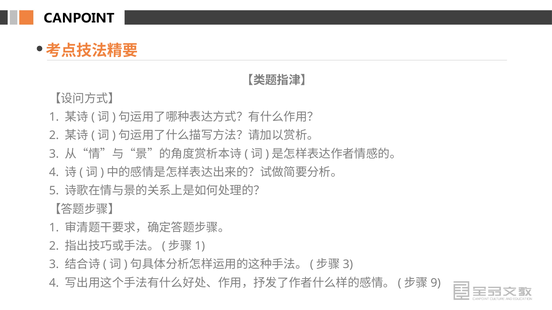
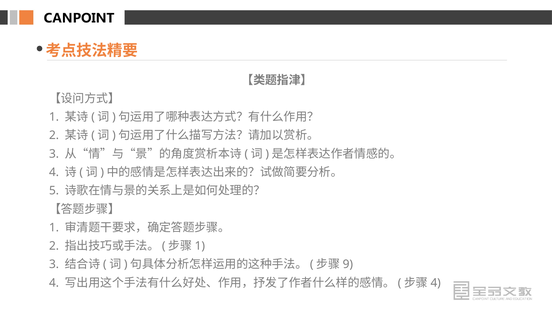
3: 3 -> 9 (348, 264)
9: 9 -> 4 (436, 282)
